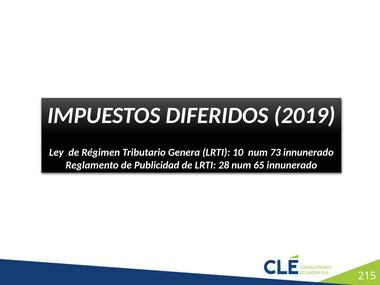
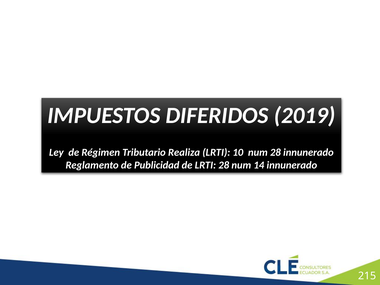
Genera: Genera -> Realiza (184, 152)
num 73: 73 -> 28 (275, 152)
65: 65 -> 14 (259, 165)
